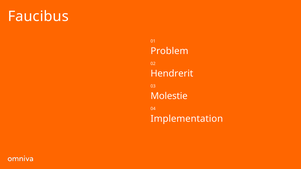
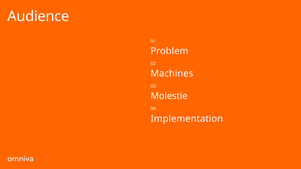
Faucibus: Faucibus -> Audience (38, 16)
Hendrerit: Hendrerit -> Machines (172, 74)
